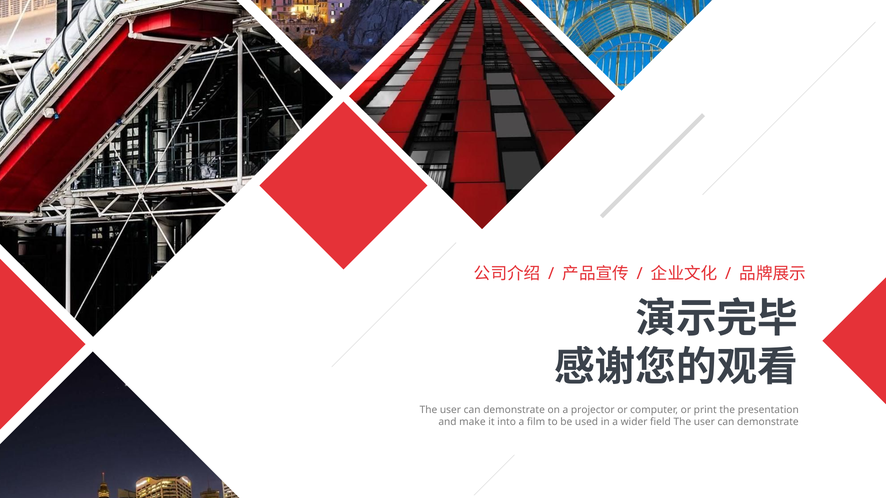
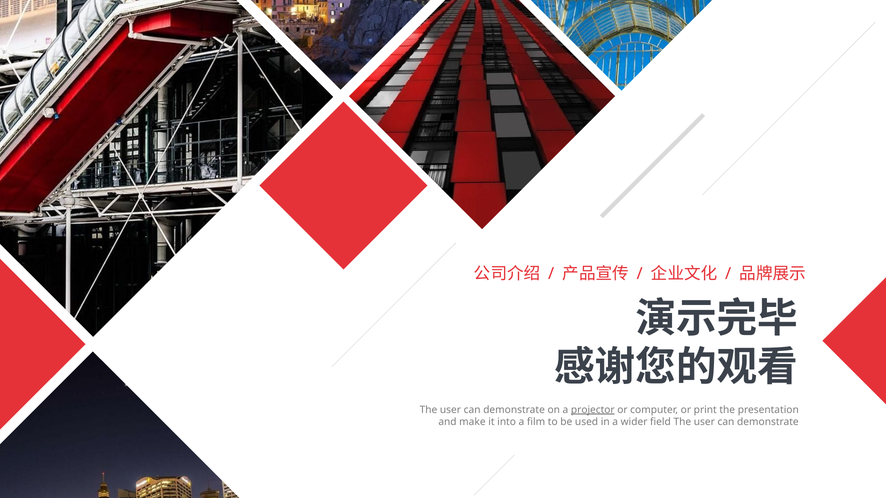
projector underline: none -> present (593, 410)
